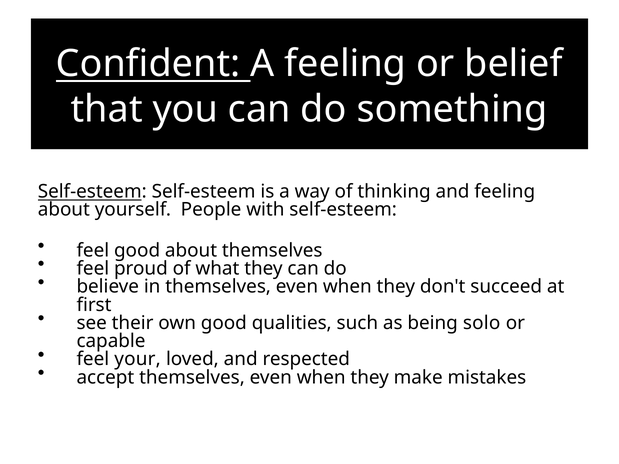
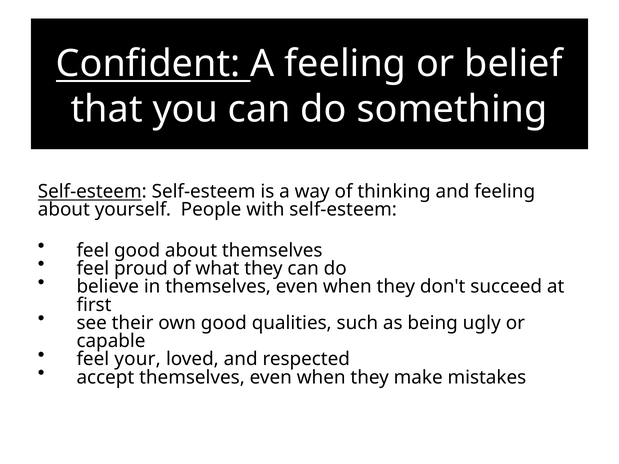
solo: solo -> ugly (482, 323)
